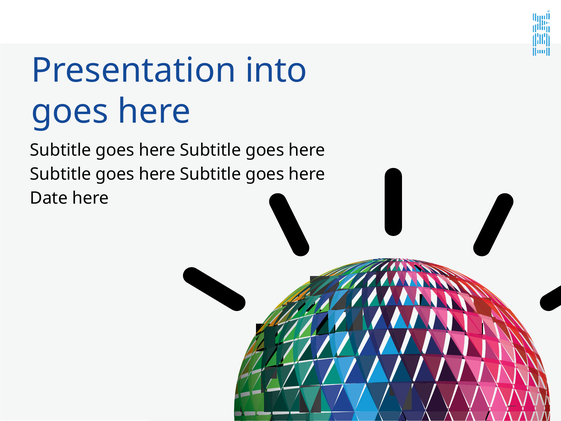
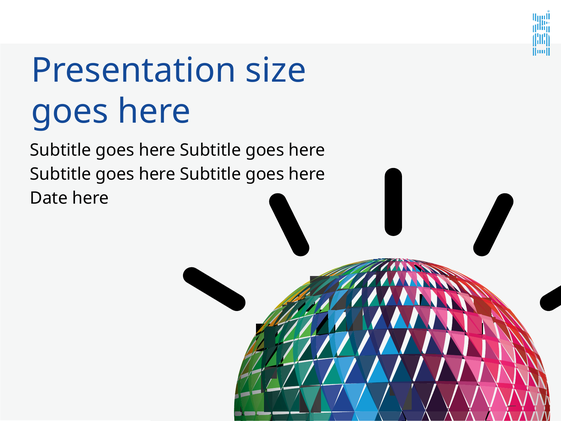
into: into -> size (276, 70)
